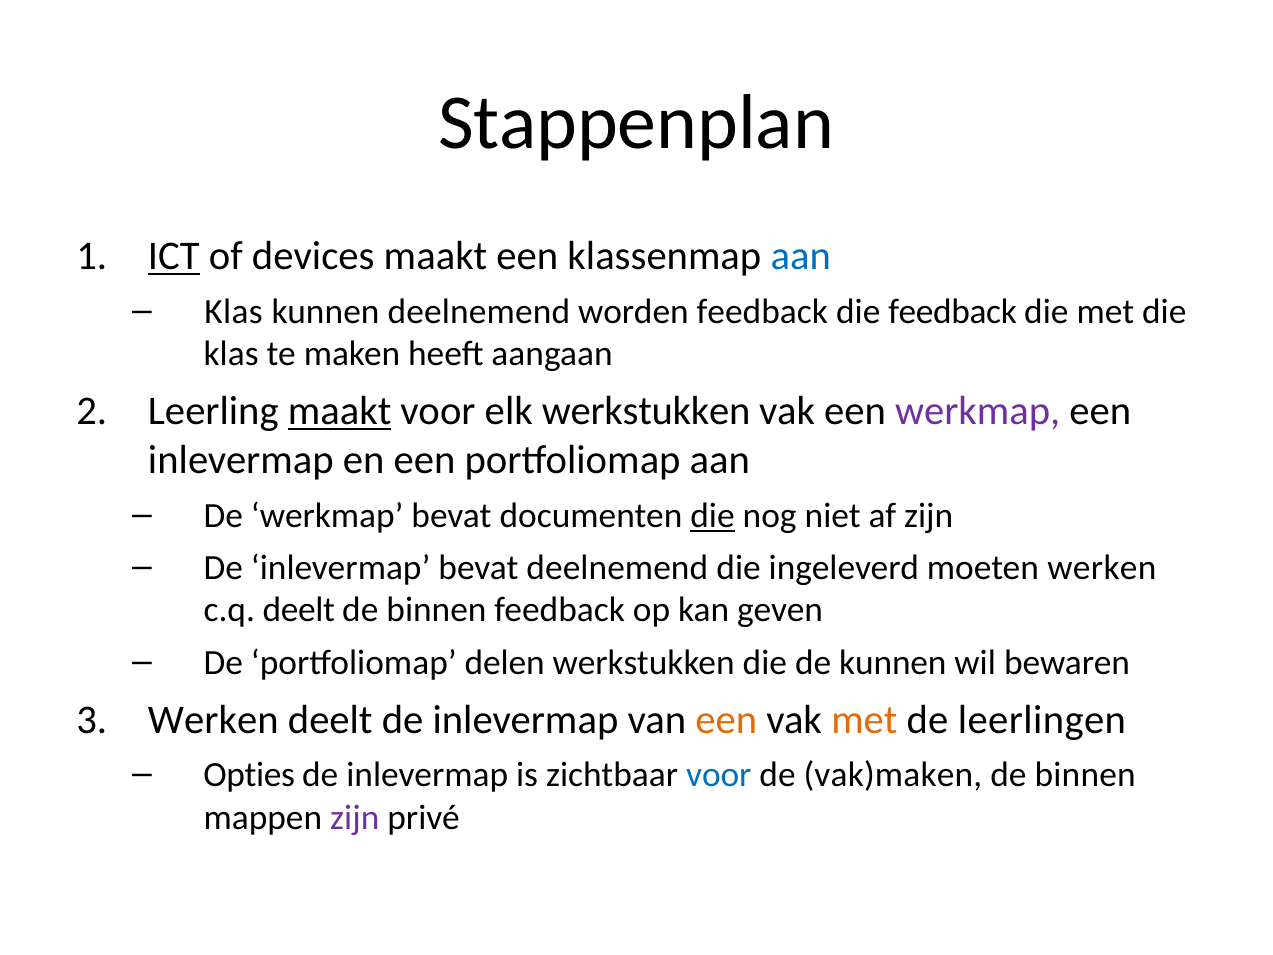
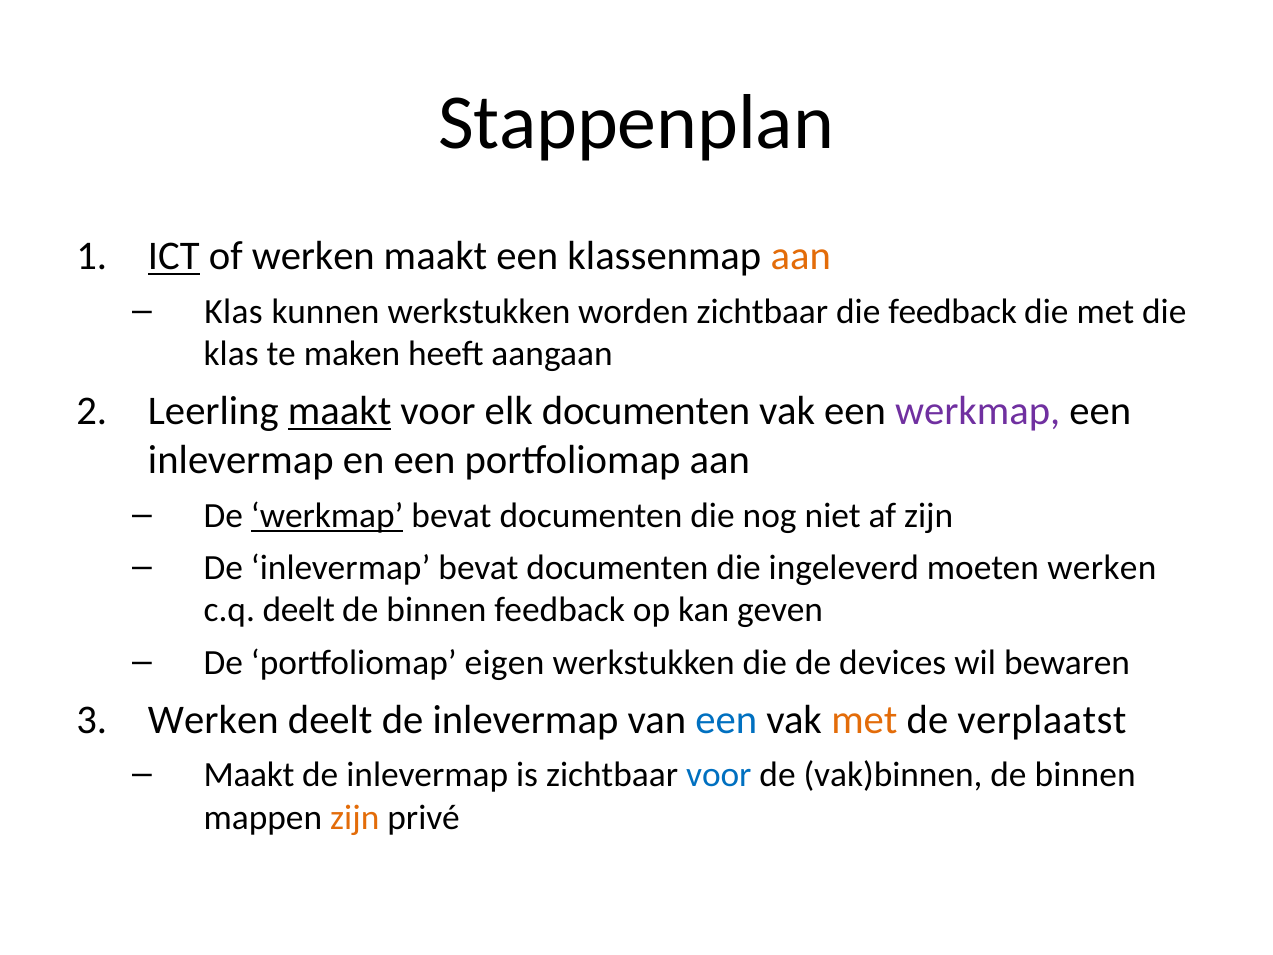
of devices: devices -> werken (313, 256)
aan colour: blue -> orange (801, 256)
kunnen deelnemend: deelnemend -> werkstukken (479, 312)
worden feedback: feedback -> zichtbaar (762, 312)
elk werkstukken: werkstukken -> documenten (646, 411)
werkmap underline: none -> present (327, 515)
die underline: present -> none (712, 515)
inlevermap bevat deelnemend: deelnemend -> documenten (617, 568)
delen: delen -> eigen (505, 662)
de kunnen: kunnen -> devices (893, 662)
een colour: orange -> blue (726, 720)
leerlingen: leerlingen -> verplaatst (1042, 720)
Opties: Opties -> Maakt (249, 775)
vak)maken: vak)maken -> vak)binnen (893, 775)
zijn colour: purple -> orange (355, 817)
